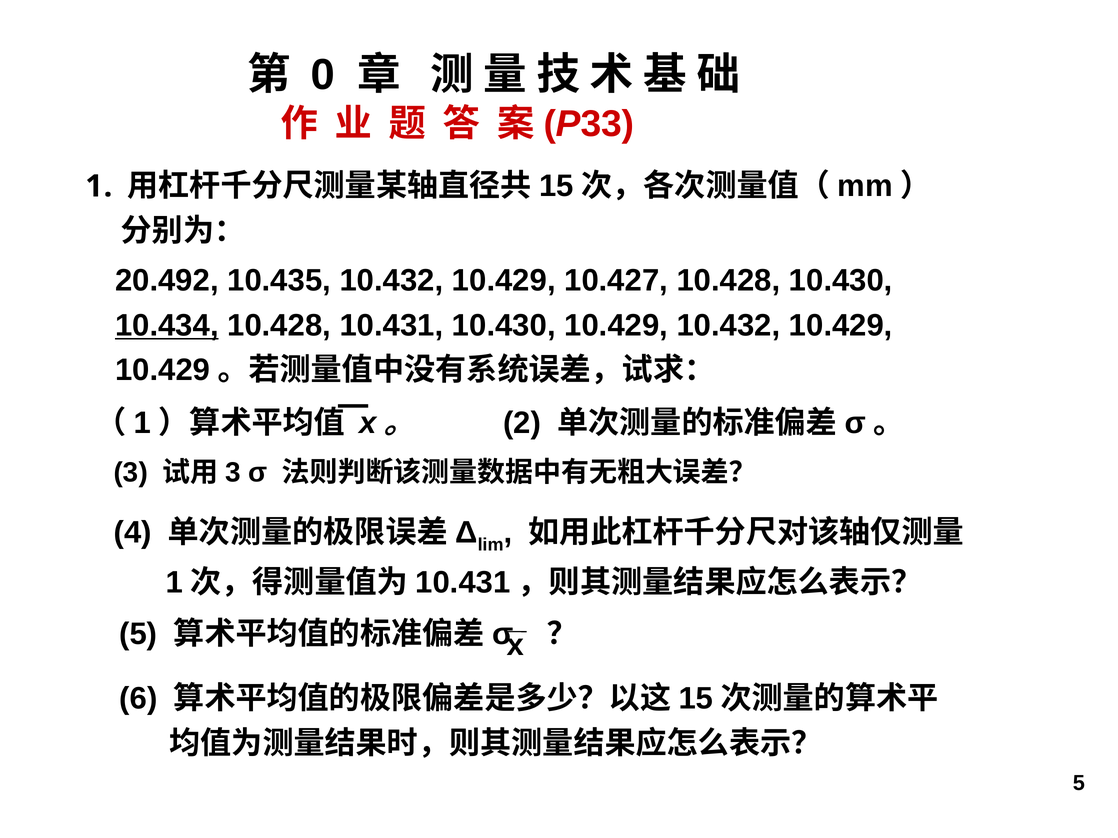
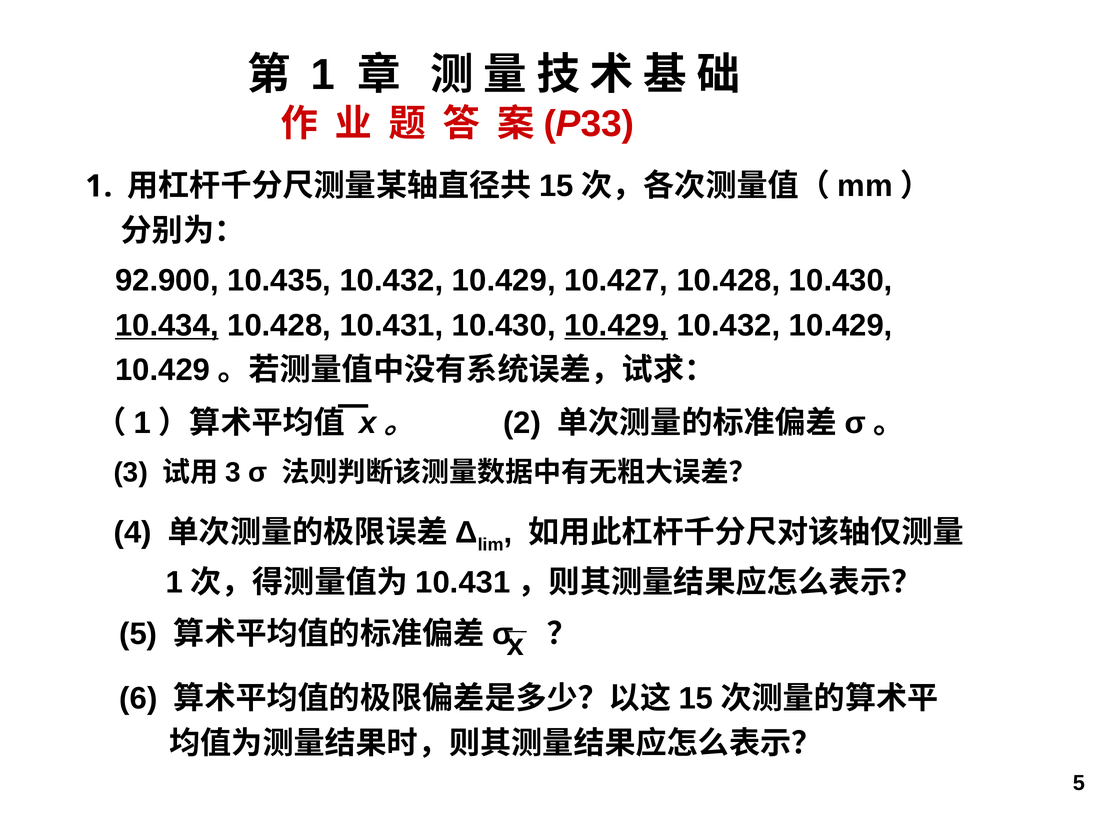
0: 0 -> 1 (323, 75)
20.492: 20.492 -> 92.900 (167, 281)
10.429 underline: none -> present (616, 326)
